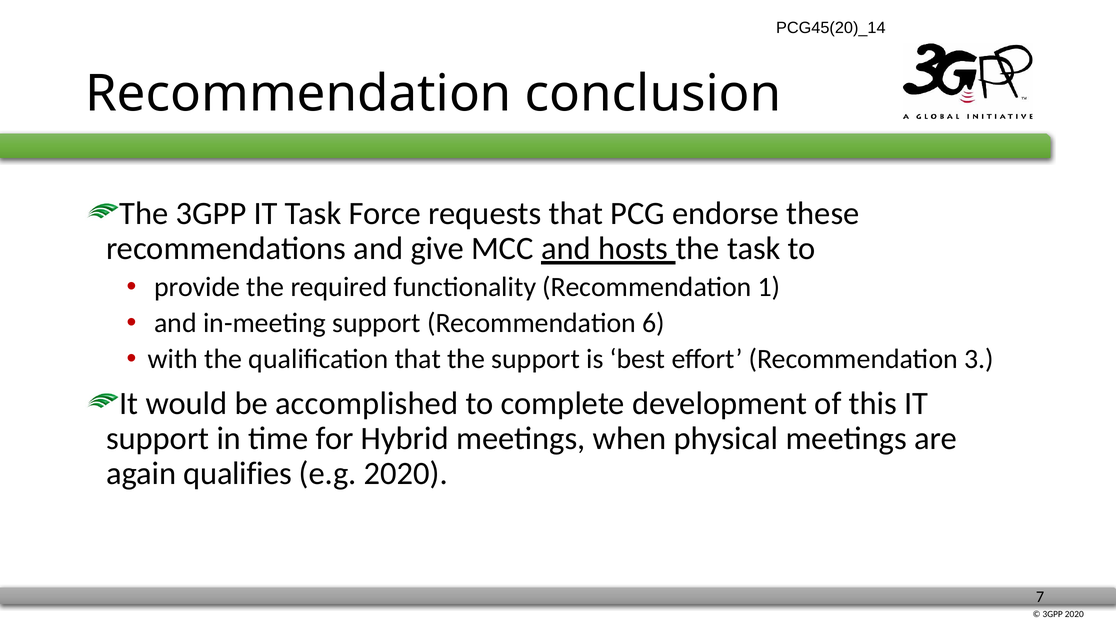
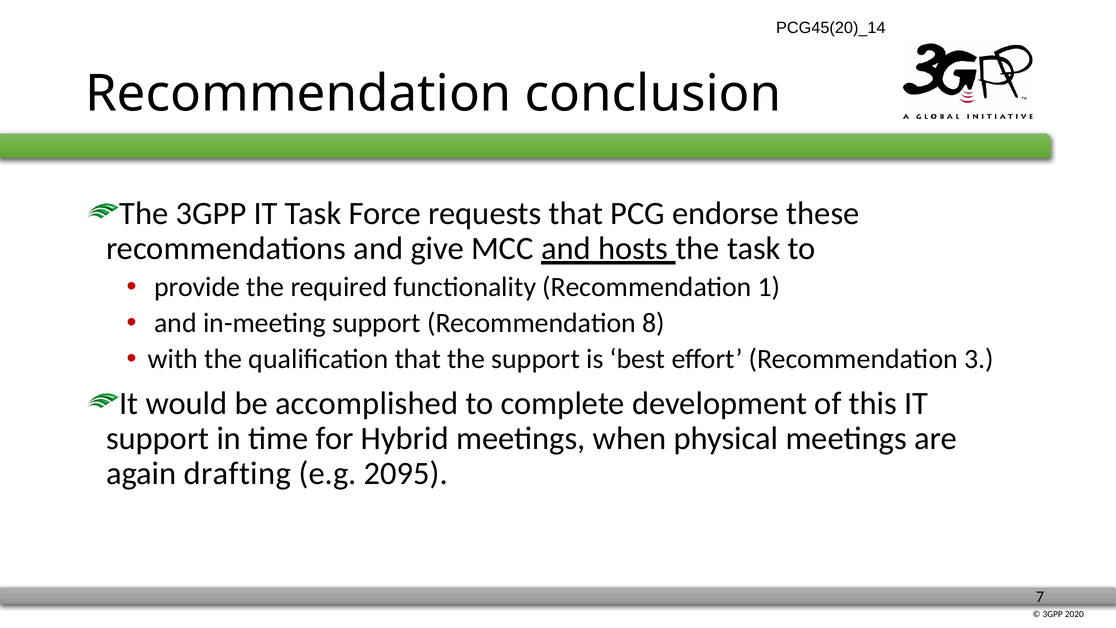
6: 6 -> 8 (654, 323)
qualifies: qualifies -> drafting (237, 473)
e.g 2020: 2020 -> 2095 (406, 473)
